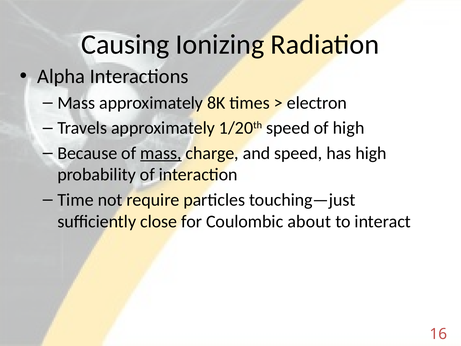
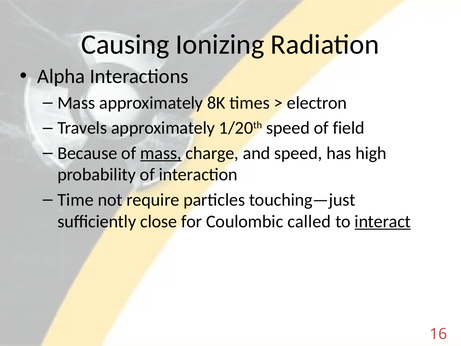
of high: high -> field (349, 128)
about: about -> called (309, 221)
interact underline: none -> present (383, 221)
